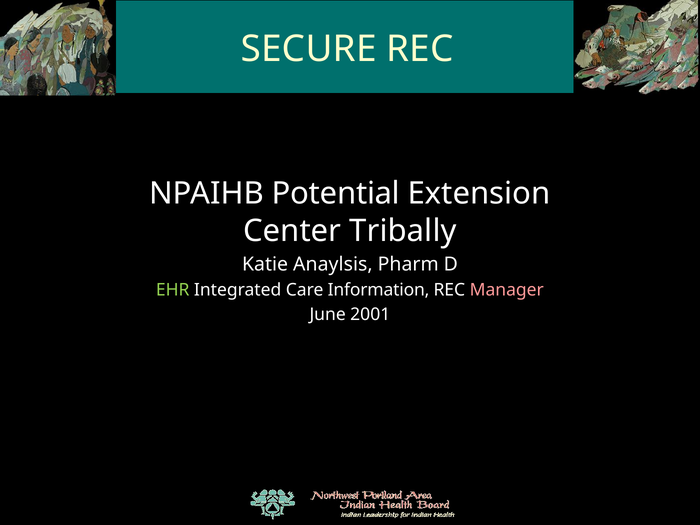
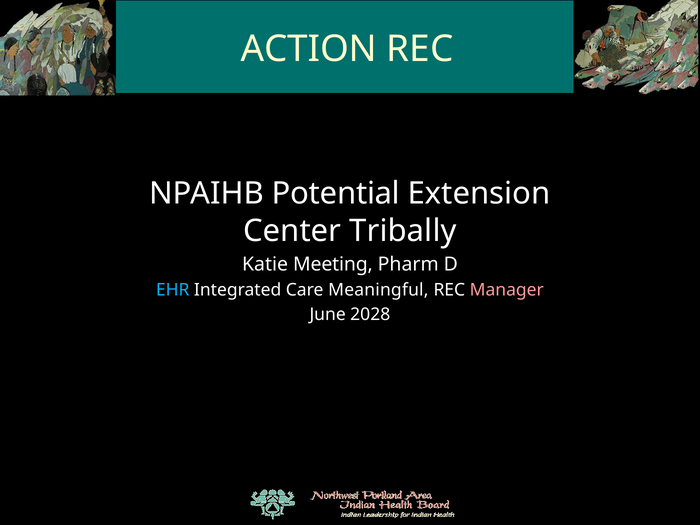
SECURE: SECURE -> ACTION (309, 49)
Anaylsis: Anaylsis -> Meeting (333, 264)
EHR colour: light green -> light blue (173, 290)
Information: Information -> Meaningful (378, 290)
2001: 2001 -> 2028 (370, 314)
